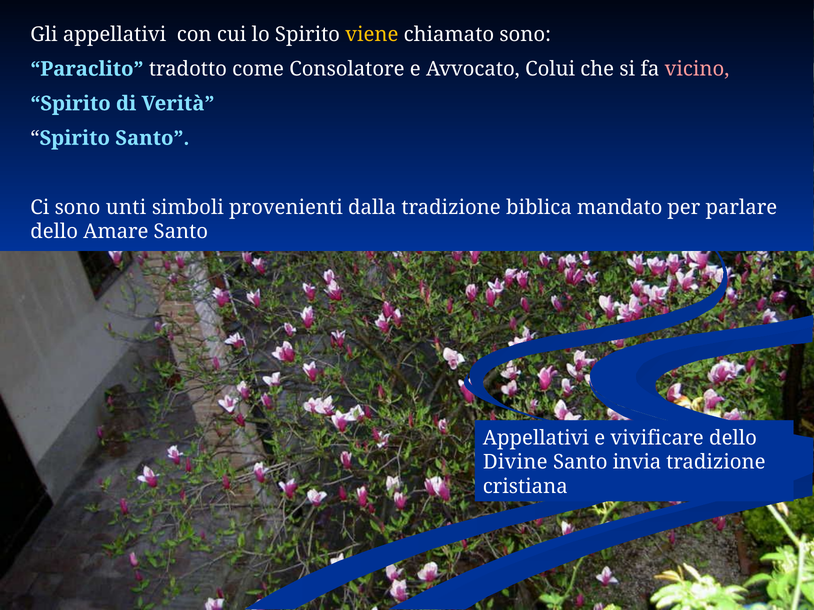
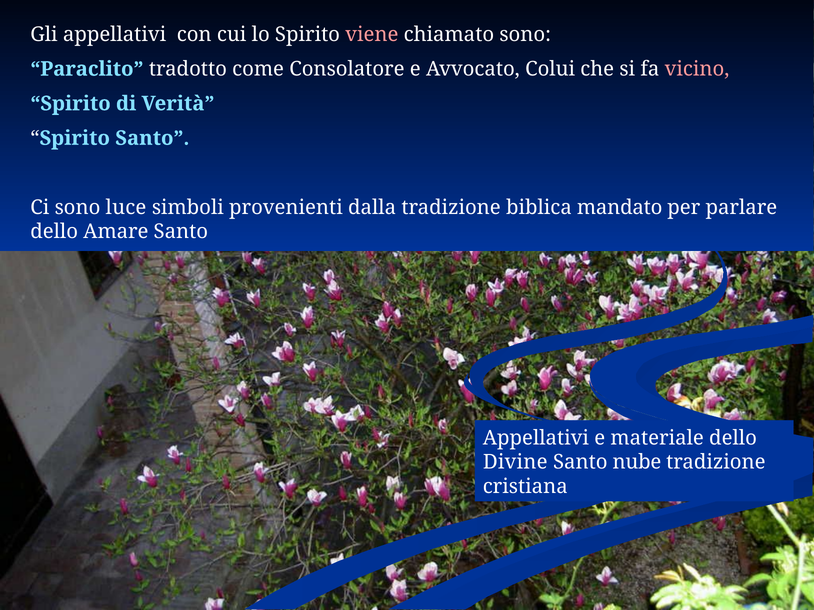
viene colour: yellow -> pink (372, 34)
unti: unti -> luce (126, 207)
vivificare: vivificare -> materiale (657, 438)
invia: invia -> nube (637, 463)
